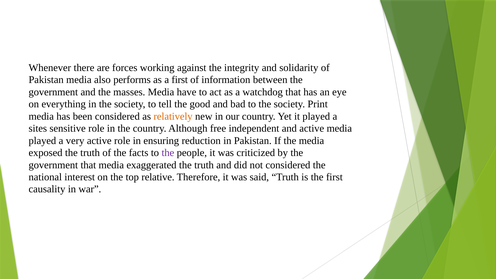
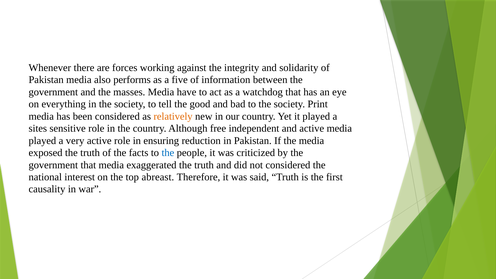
a first: first -> five (180, 80)
the colour: purple -> blue (168, 153)
relative: relative -> abreast (158, 177)
